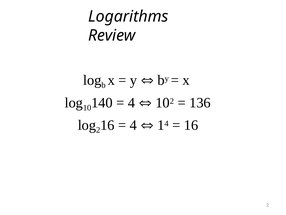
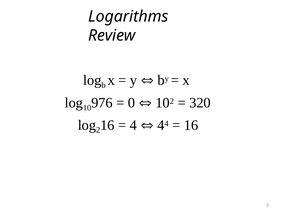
140: 140 -> 976 (102, 103)
4: 4 -> 0 (131, 103)
136: 136 -> 320 (200, 103)
1: 1 -> 4 (161, 125)
